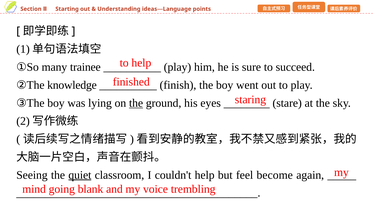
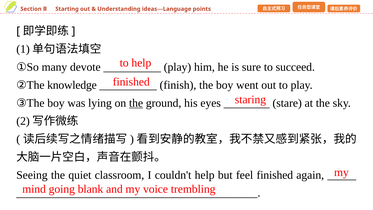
trainee: trainee -> devote (85, 67)
quiet underline: present -> none (80, 175)
feel become: become -> finished (275, 175)
